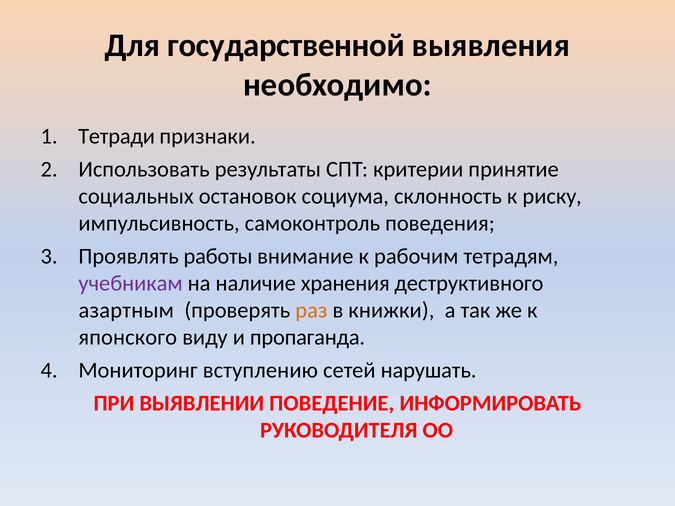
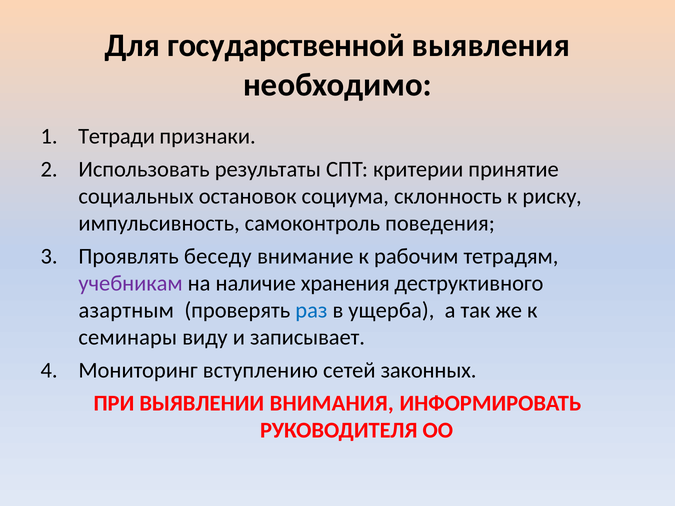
работы: работы -> беседу (218, 257)
раз colour: orange -> blue (311, 311)
книжки: книжки -> ущерба (391, 311)
японского: японского -> семинары (128, 338)
пропаганда: пропаганда -> записывает (307, 338)
нарушать: нарушать -> законных (429, 371)
ПОВЕДЕНИЕ: ПОВЕДЕНИЕ -> ВНИМАНИЯ (332, 404)
